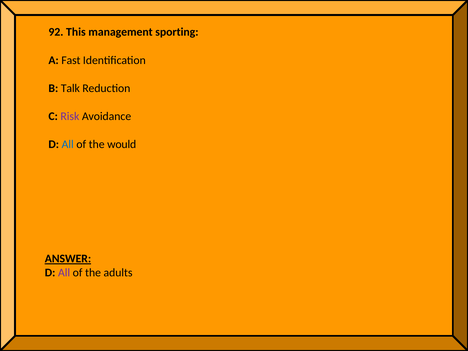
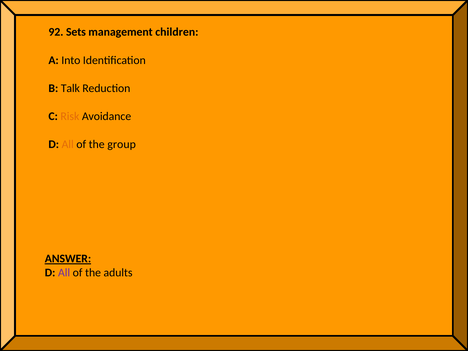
This: This -> Sets (76, 32)
sporting: sporting -> children (177, 32)
Fast: Fast -> Into (71, 60)
Risk colour: purple -> orange (70, 116)
All colour: blue -> orange (68, 144)
would: would -> group (122, 144)
